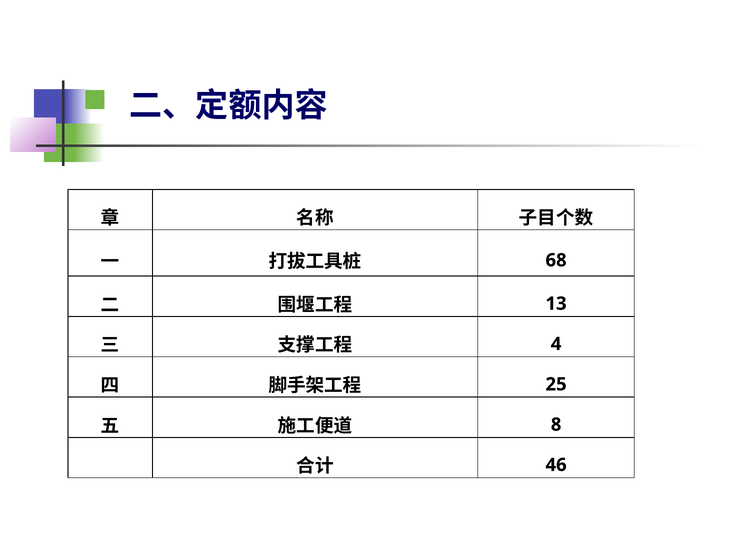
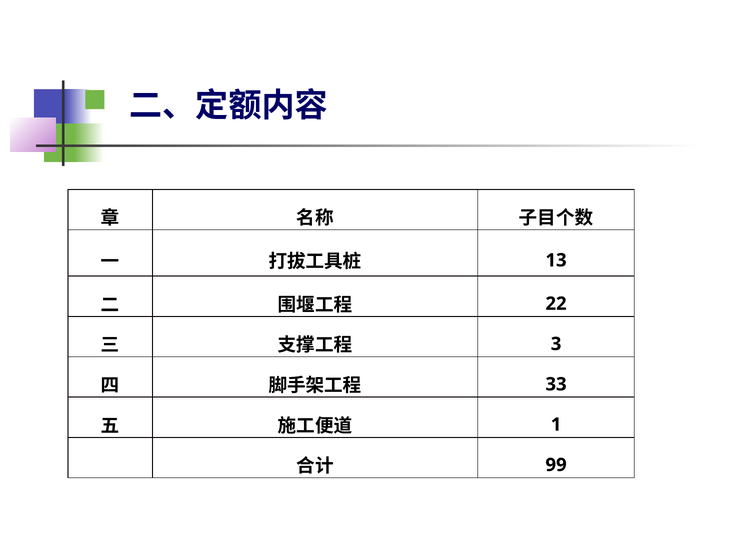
68: 68 -> 13 (556, 260)
13: 13 -> 22 (556, 304)
4: 4 -> 3 (556, 344)
25: 25 -> 33 (556, 384)
8: 8 -> 1 (556, 425)
46: 46 -> 99 (556, 465)
